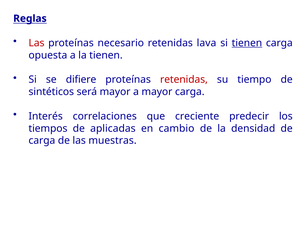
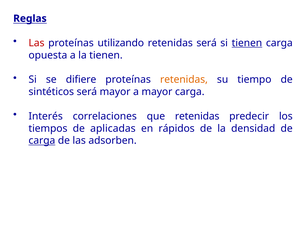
necesario: necesario -> utilizando (121, 43)
retenidas lava: lava -> será (207, 43)
retenidas colour: red -> orange (184, 80)
que creciente: creciente -> retenidas (197, 116)
cambio: cambio -> rápidos (177, 129)
carga underline: none -> present (42, 141)
muestras: muestras -> adsorben (113, 141)
